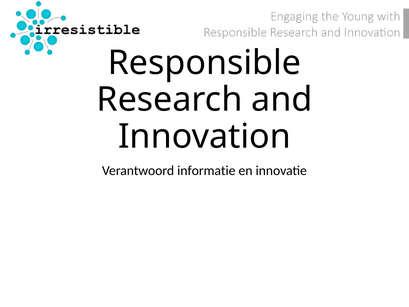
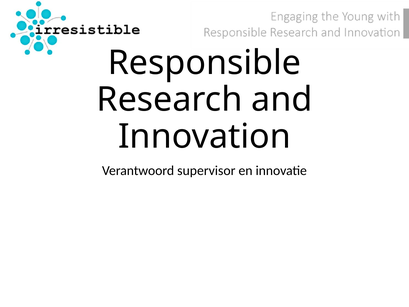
informatie: informatie -> supervisor (206, 170)
